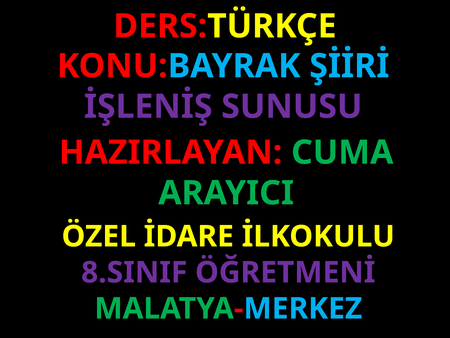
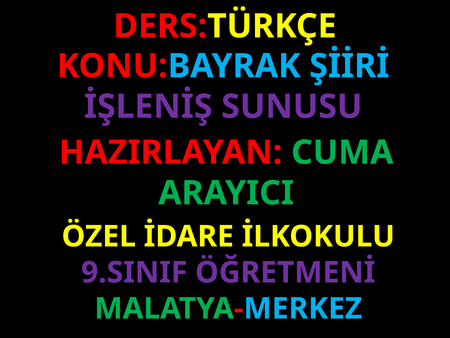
8.SINIF: 8.SINIF -> 9.SINIF (134, 272)
